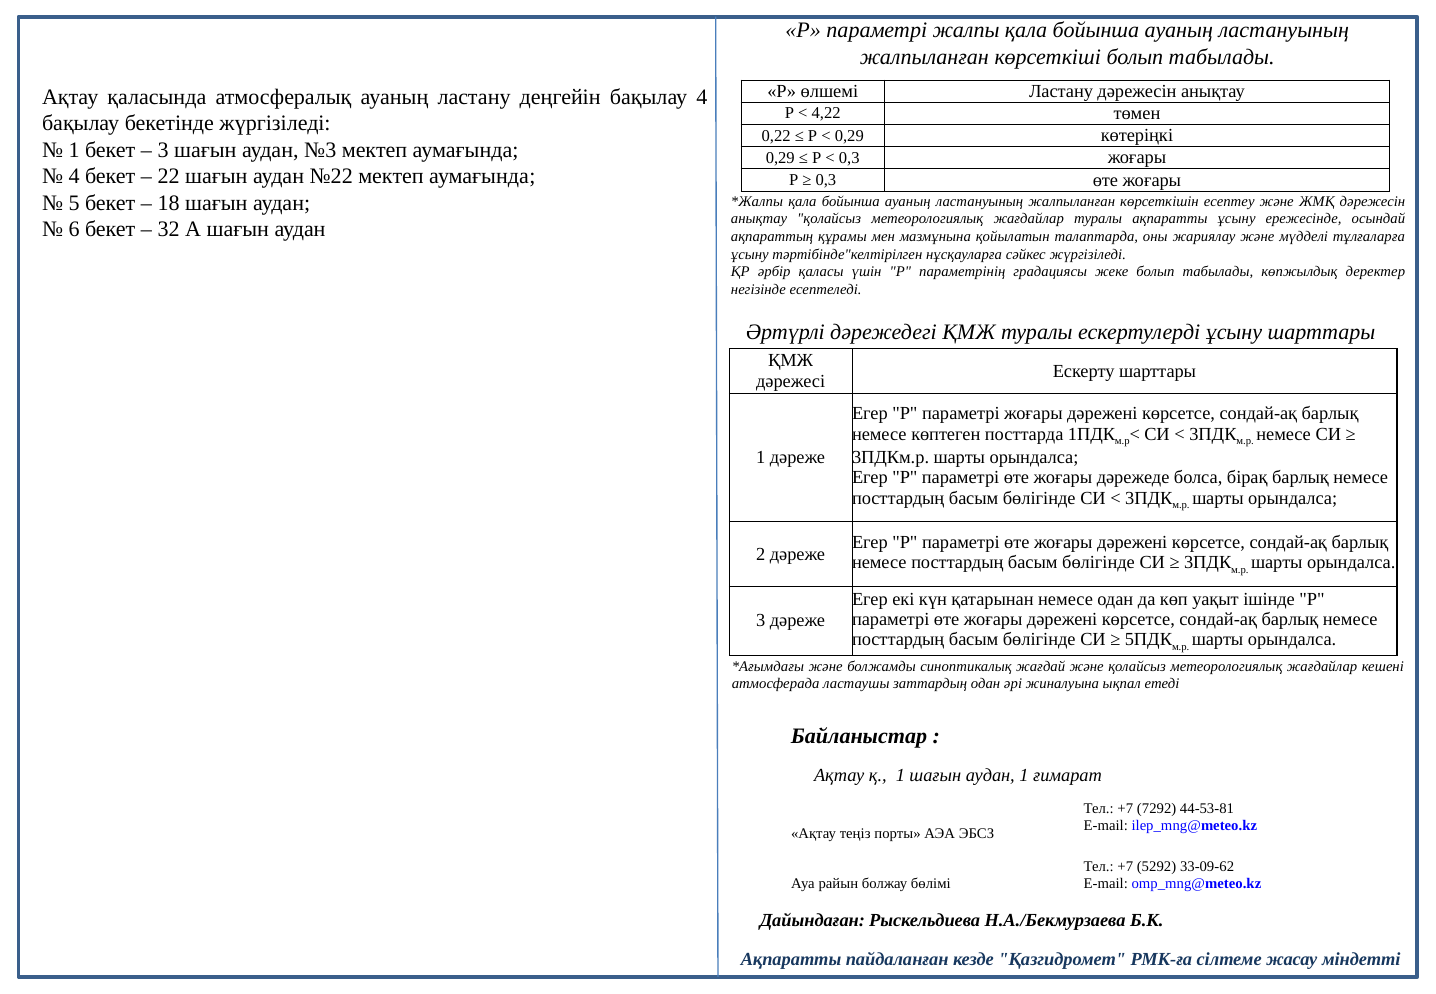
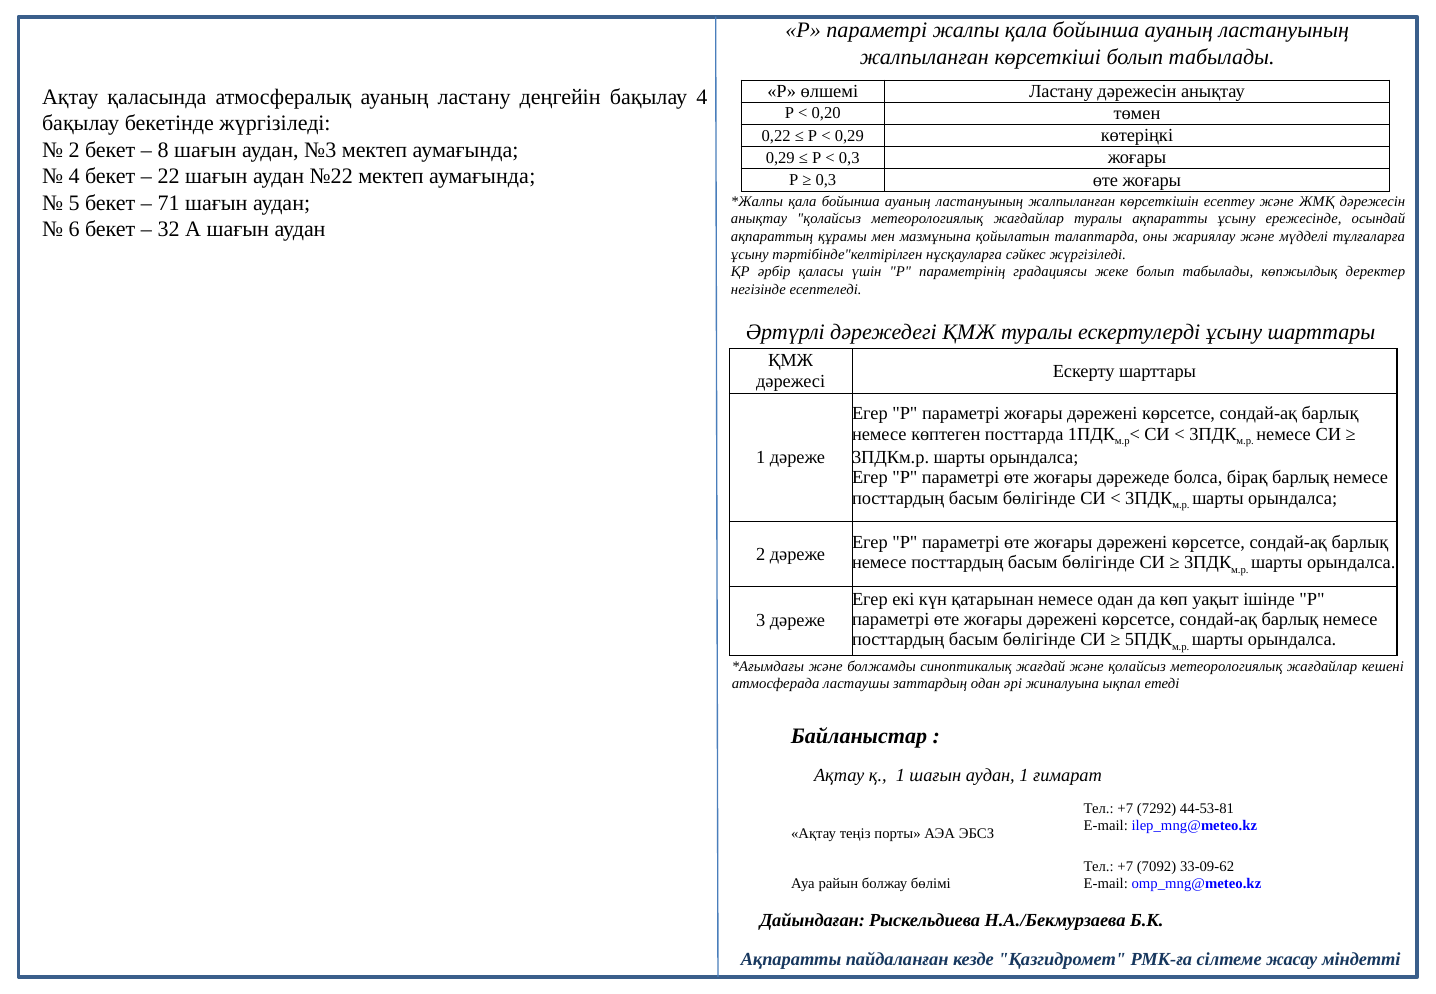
4,22: 4,22 -> 0,20 (826, 114)
1: 1 -> 2 (74, 150)
3: 3 -> 8 (163, 150)
18: 18 -> 71 (169, 203)
5292: 5292 -> 7092 (1157, 867)
